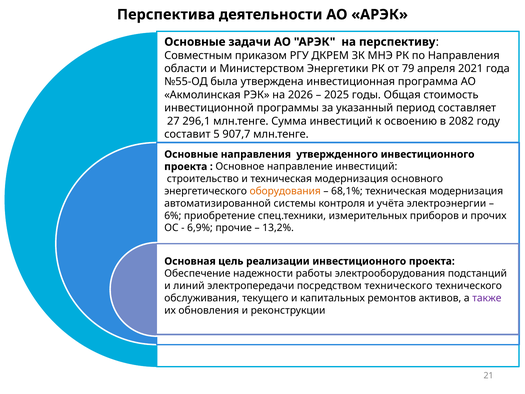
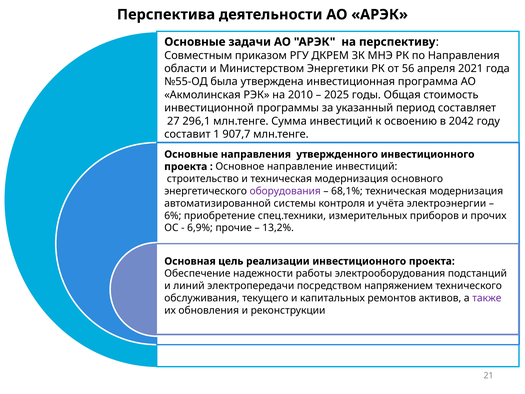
79: 79 -> 56 (408, 69)
2026: 2026 -> 2010 (300, 95)
2082: 2082 -> 2042 (461, 121)
5: 5 -> 1 (217, 134)
оборудования colour: orange -> purple (285, 191)
посредством технического: технического -> напряжением (399, 286)
